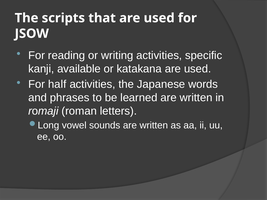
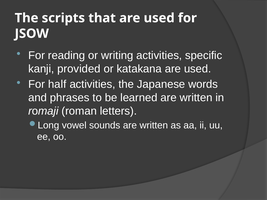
available: available -> provided (79, 69)
